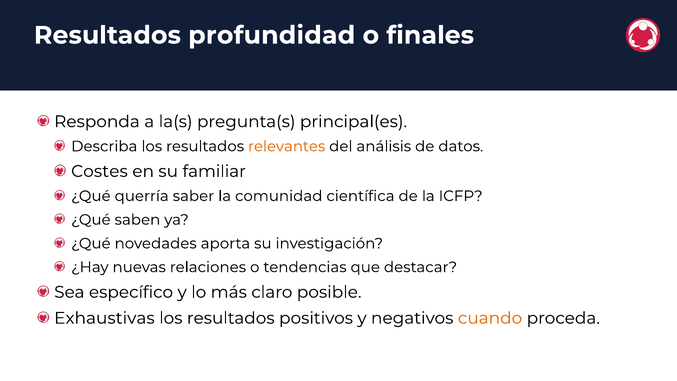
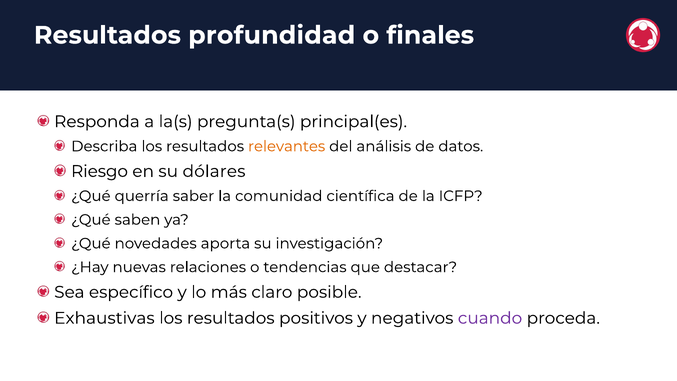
Costes: Costes -> Riesgo (100, 171)
familiar: familiar -> dólares (214, 171)
cuando colour: orange -> purple (490, 318)
